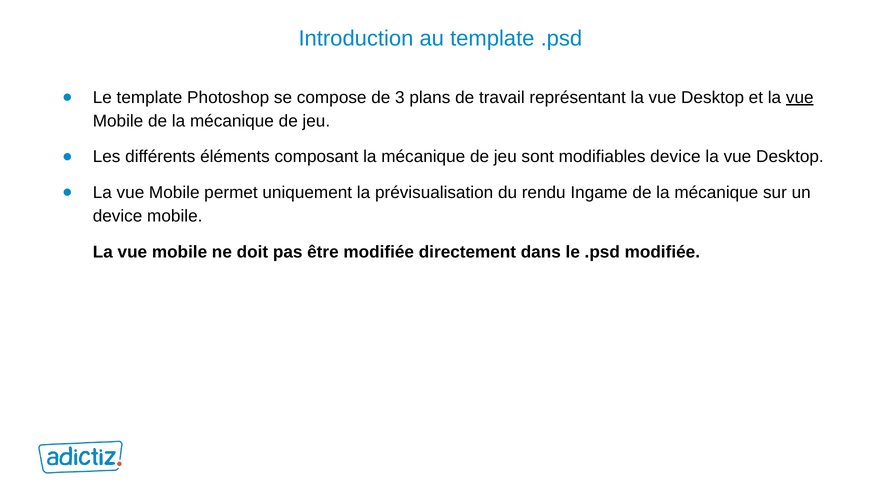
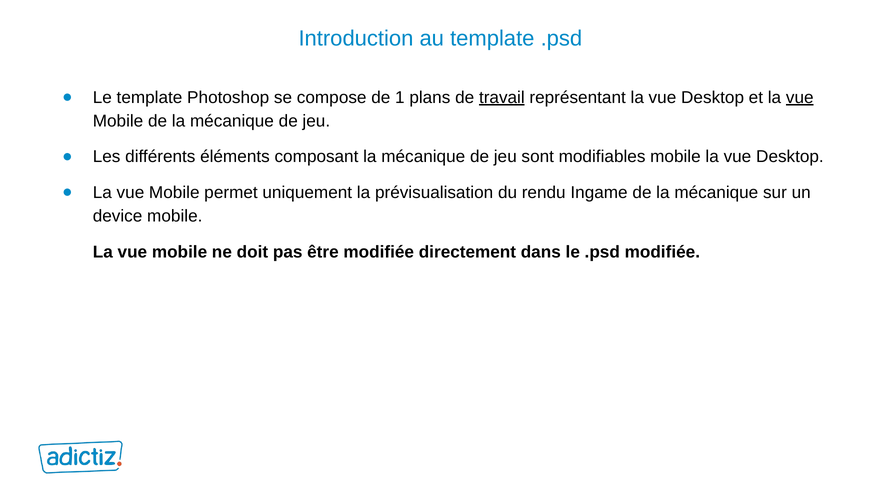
3: 3 -> 1 (400, 97)
travail underline: none -> present (502, 97)
modifiables device: device -> mobile (675, 157)
